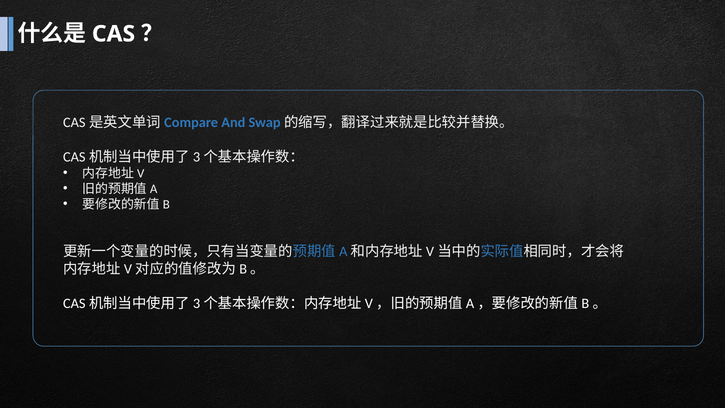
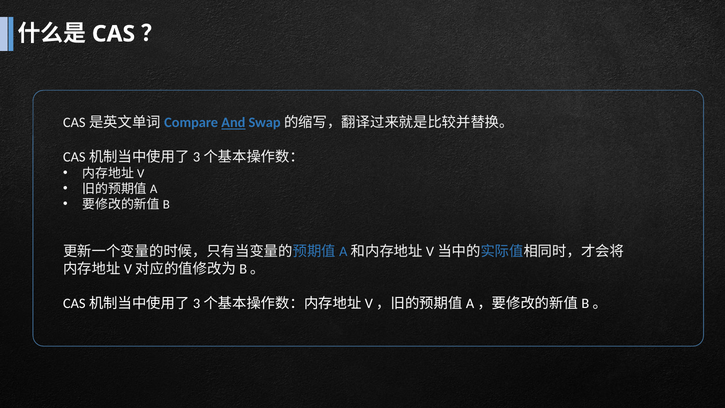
And underline: none -> present (233, 123)
